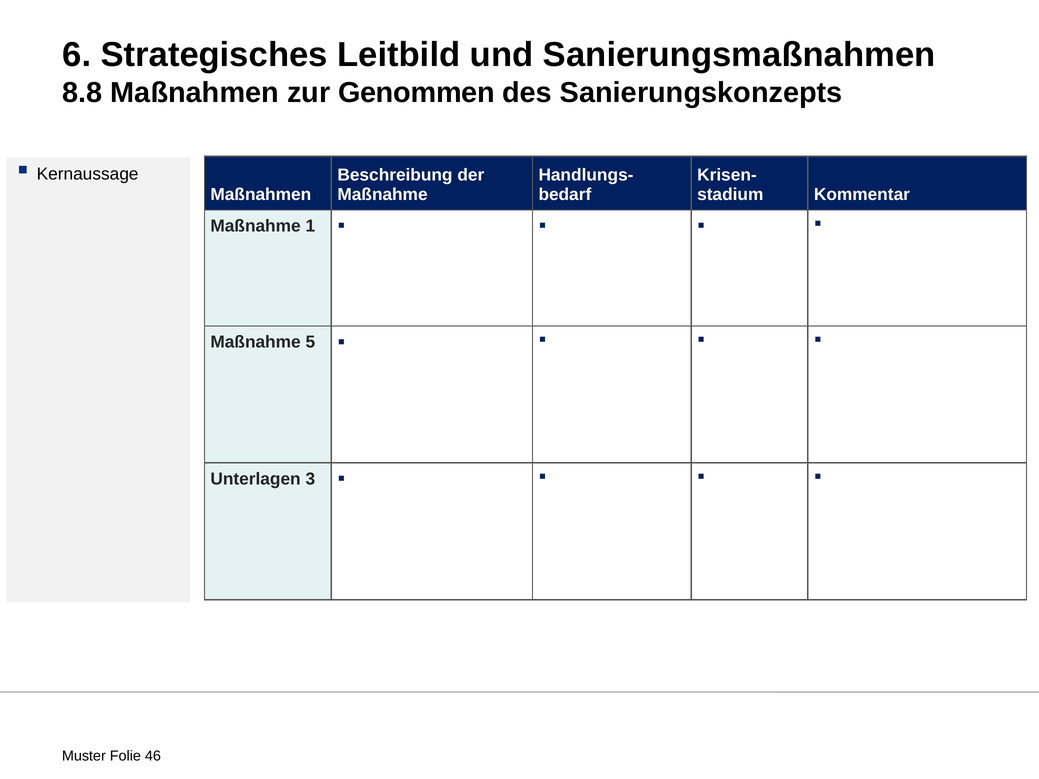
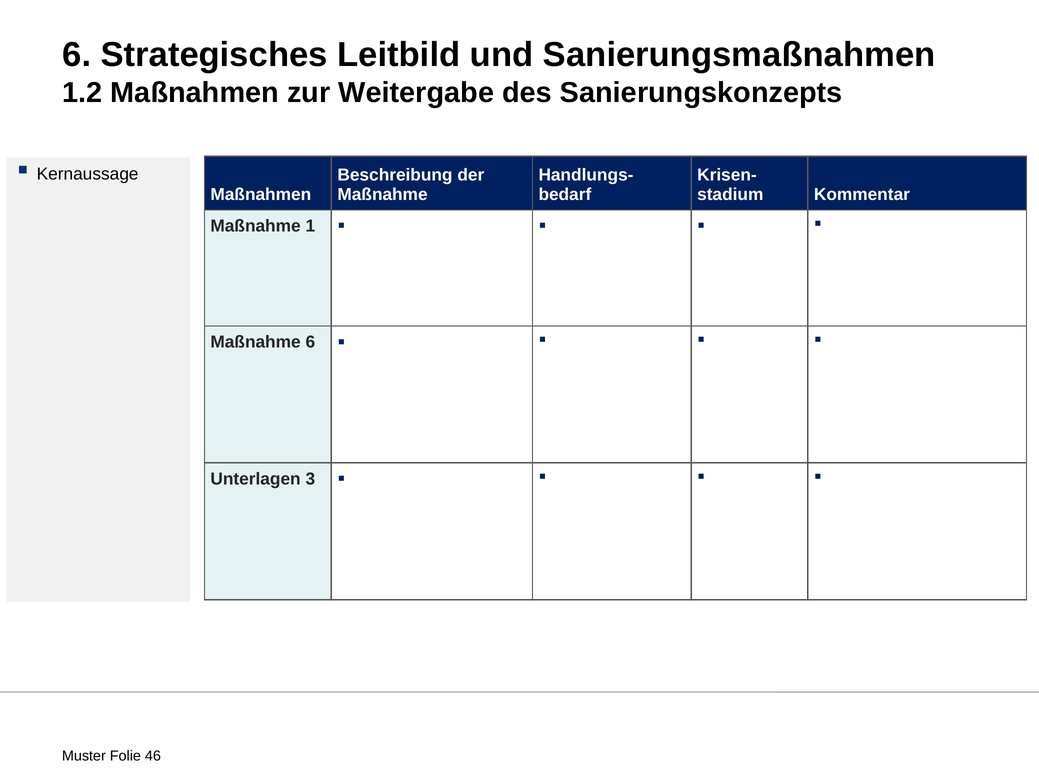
8.8: 8.8 -> 1.2 (82, 93)
Genommen: Genommen -> Weitergabe (416, 93)
Maßnahme 5: 5 -> 6 (310, 342)
